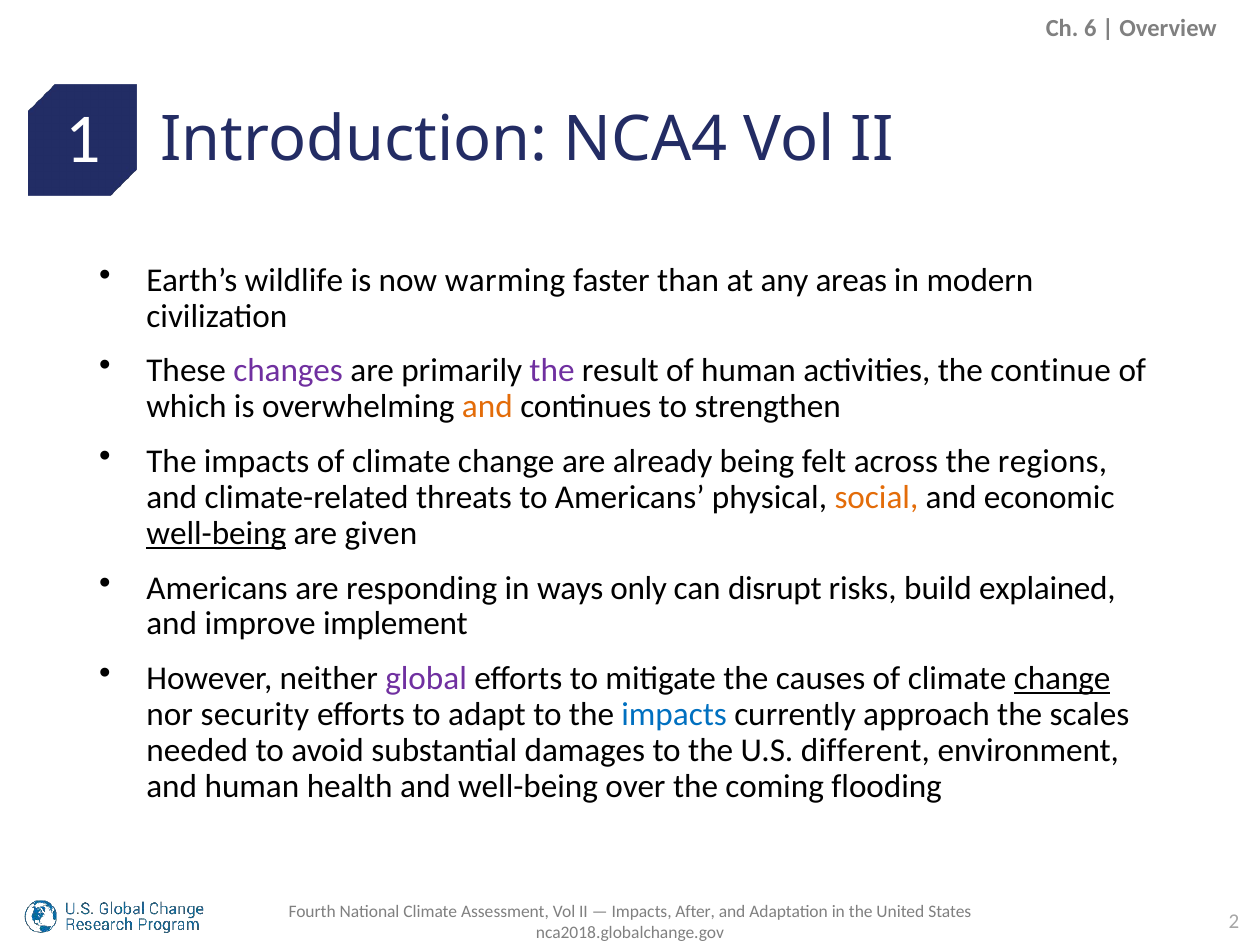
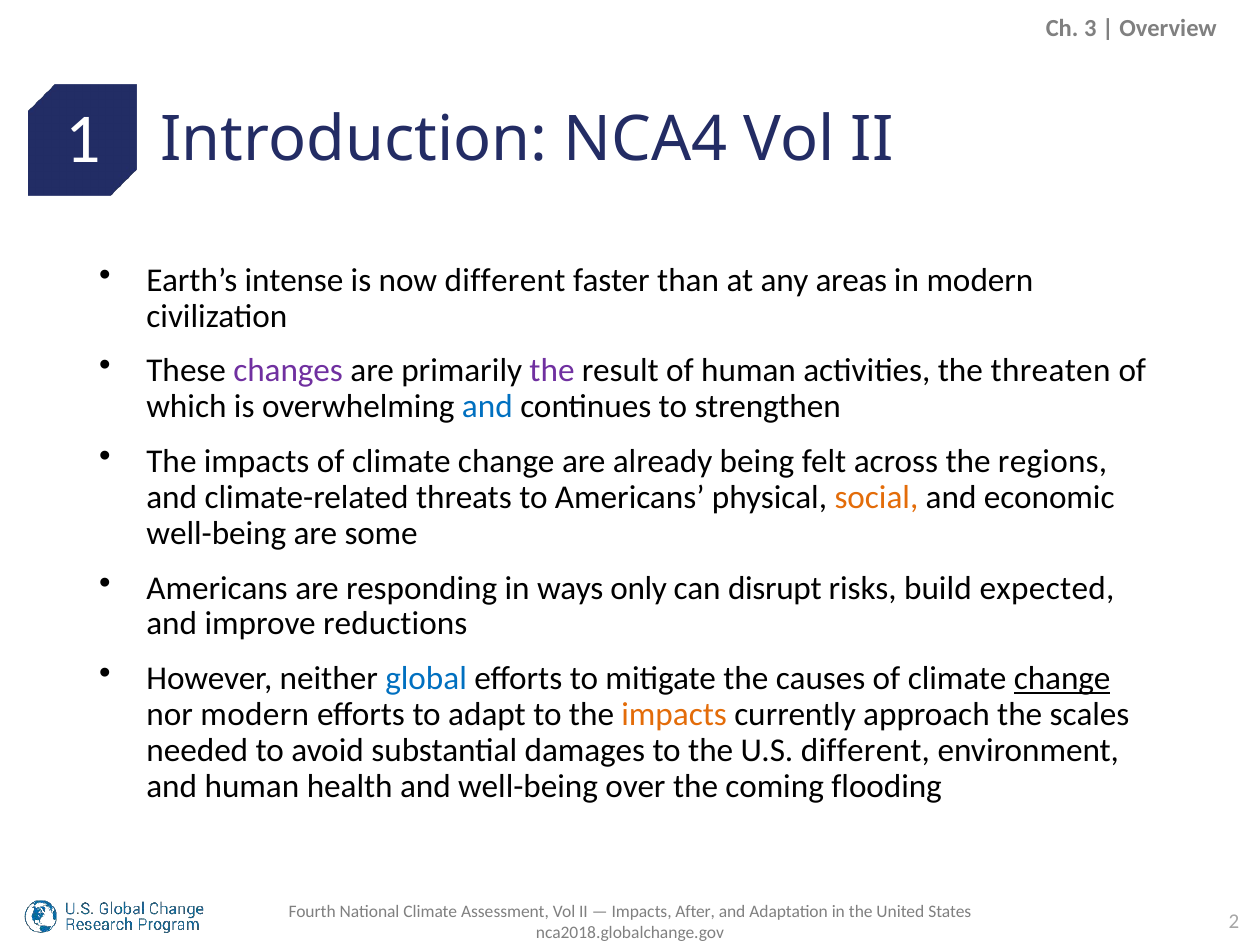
6: 6 -> 3 (1090, 28)
wildlife: wildlife -> intense (294, 280)
now warming: warming -> different (505, 280)
continue: continue -> threaten (1051, 371)
and colour: orange -> blue (487, 407)
well-being underline: present -> none (216, 533)
given: given -> some (381, 533)
explained: explained -> expected (1047, 588)
implement: implement -> reductions (395, 624)
global colour: purple -> blue (426, 679)
nor security: security -> modern (255, 715)
impacts colour: blue -> orange (674, 715)
